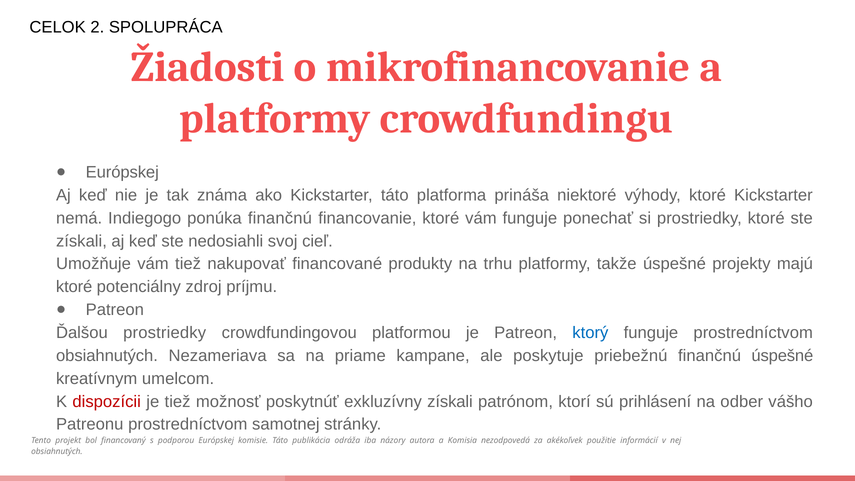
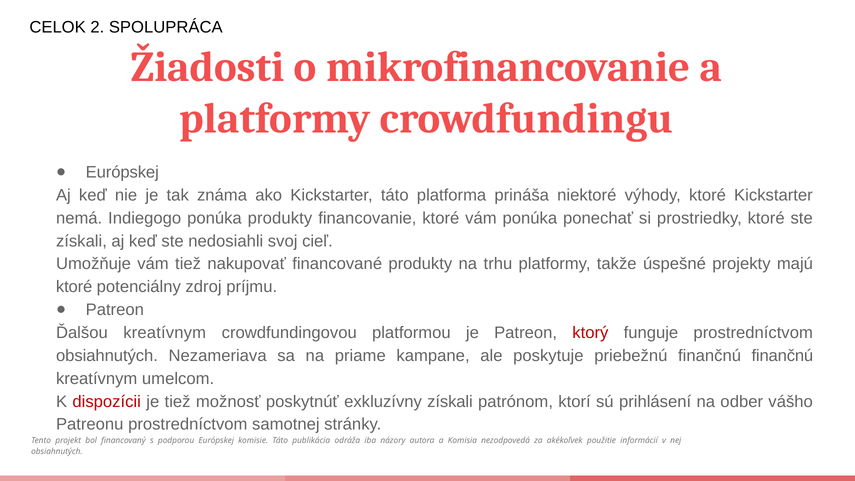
ponúka finančnú: finančnú -> produkty (280, 218)
vám funguje: funguje -> ponúka (530, 218)
Ďalšou prostriedky: prostriedky -> kreatívnym (165, 333)
ktorý colour: blue -> red (590, 333)
finančnú úspešné: úspešné -> finančnú (782, 356)
